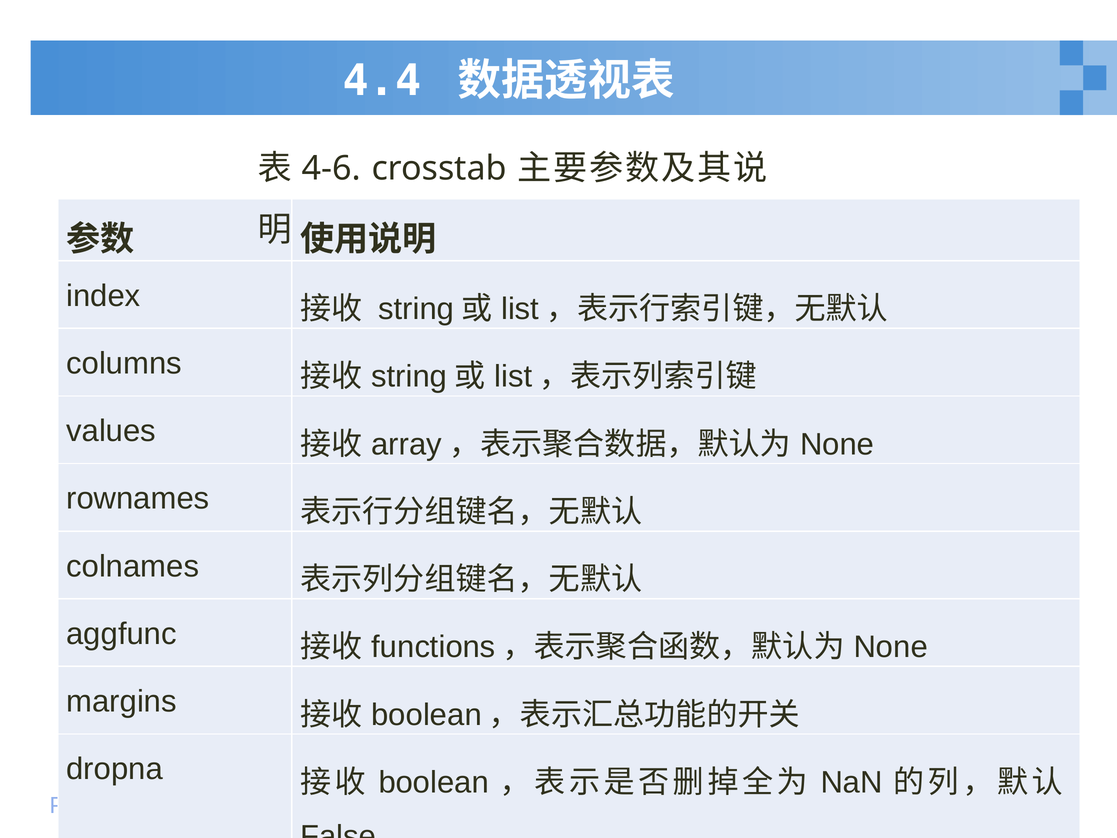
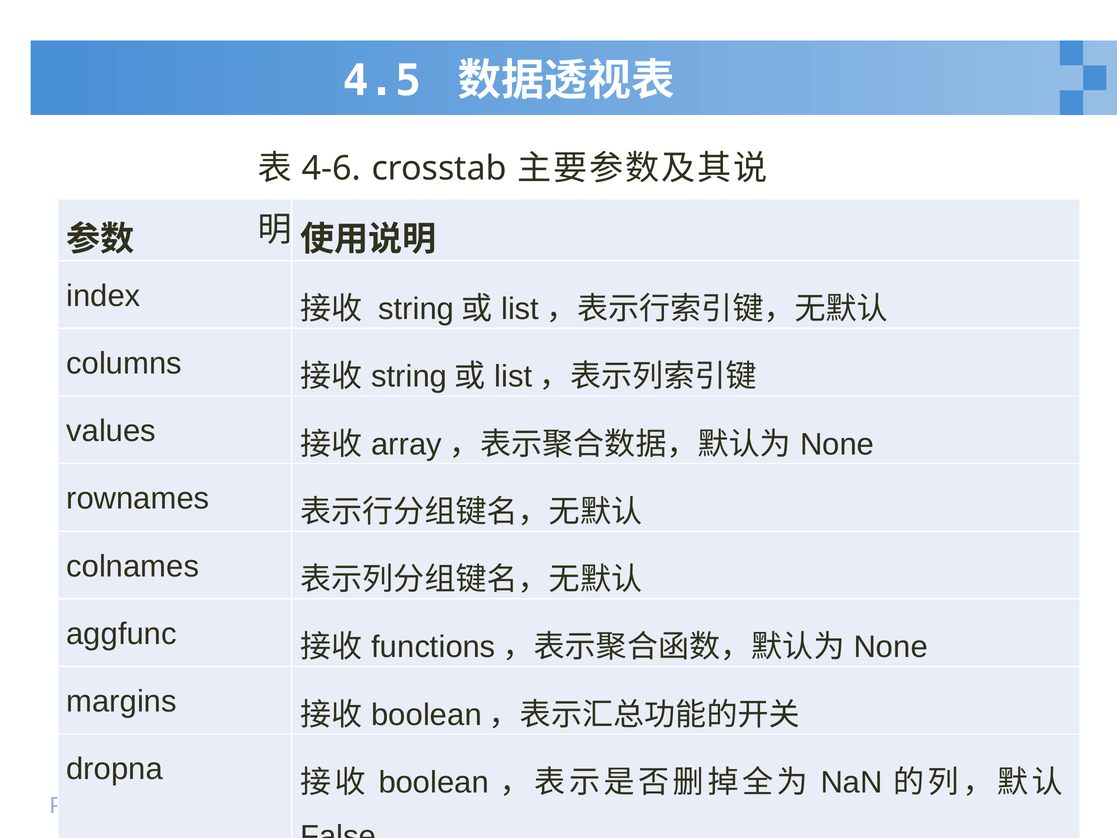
4.4: 4.4 -> 4.5 (382, 81)
